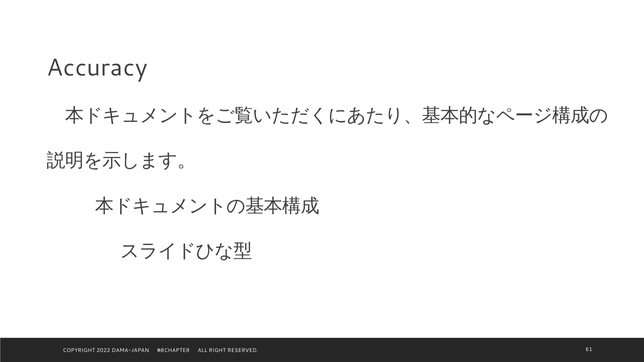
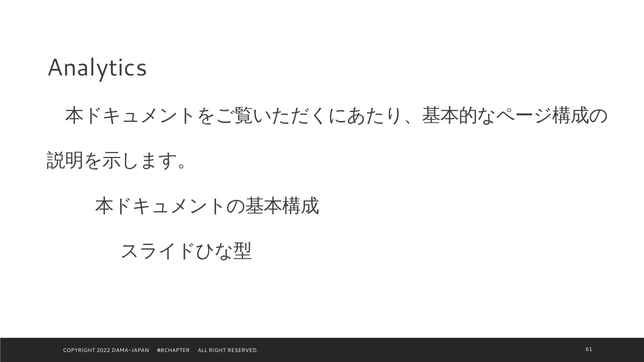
Accuracy: Accuracy -> Analytics (97, 68)
